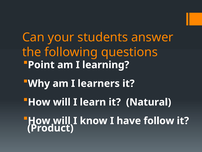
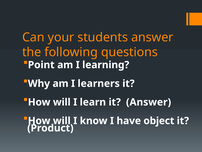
it Natural: Natural -> Answer (149, 102)
follow: follow -> object (159, 120)
